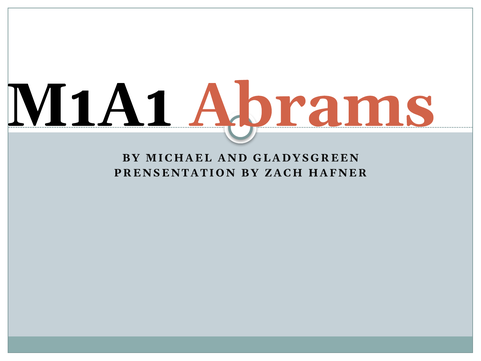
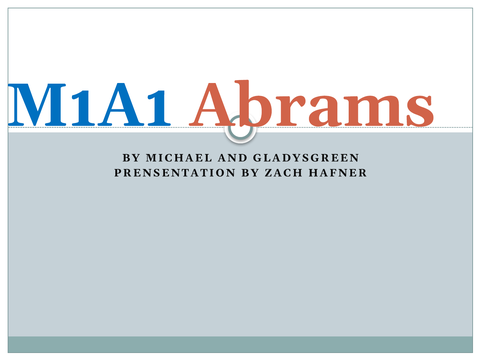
M1A1 colour: black -> blue (90, 106)
